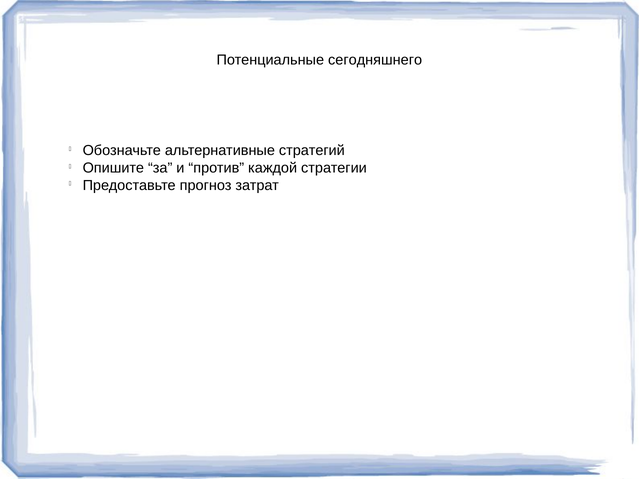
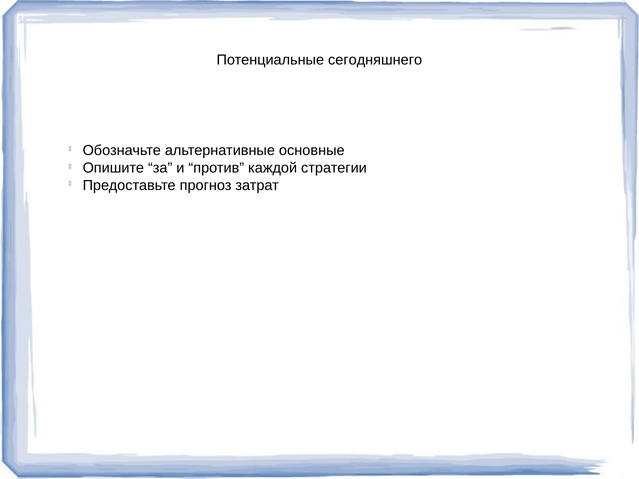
стратегий: стратегий -> основные (312, 151)
